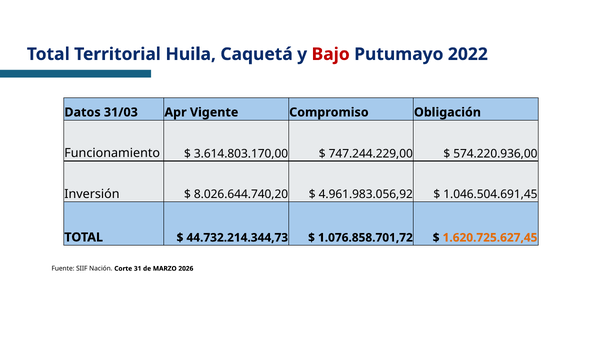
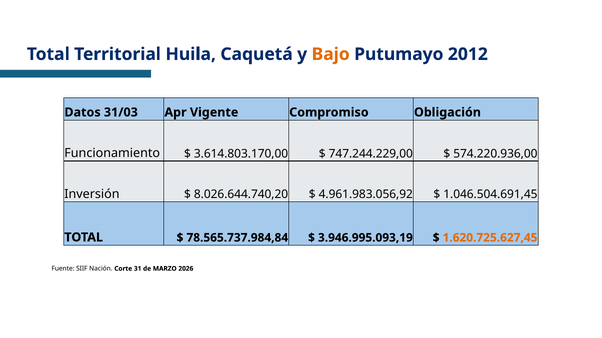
Bajo colour: red -> orange (331, 54)
2022: 2022 -> 2012 (468, 54)
44.732.214.344,73: 44.732.214.344,73 -> 78.565.737.984,84 (237, 238)
1.076.858.701,72: 1.076.858.701,72 -> 3.946.995.093,19 (365, 238)
